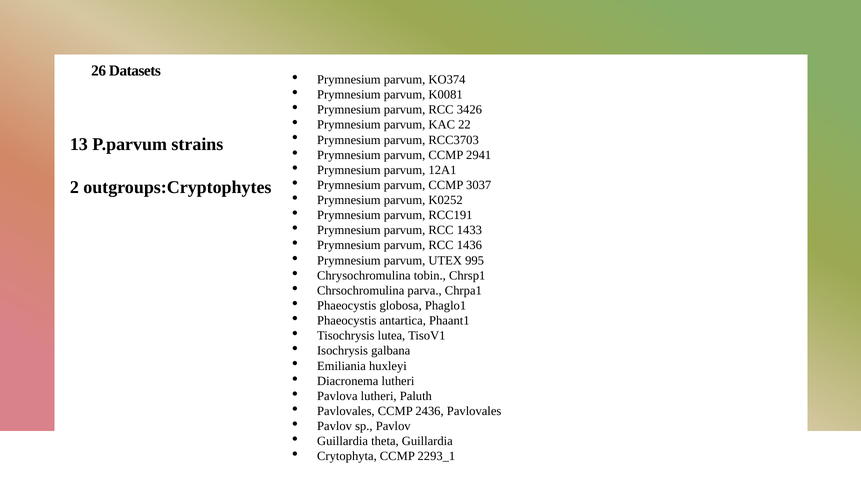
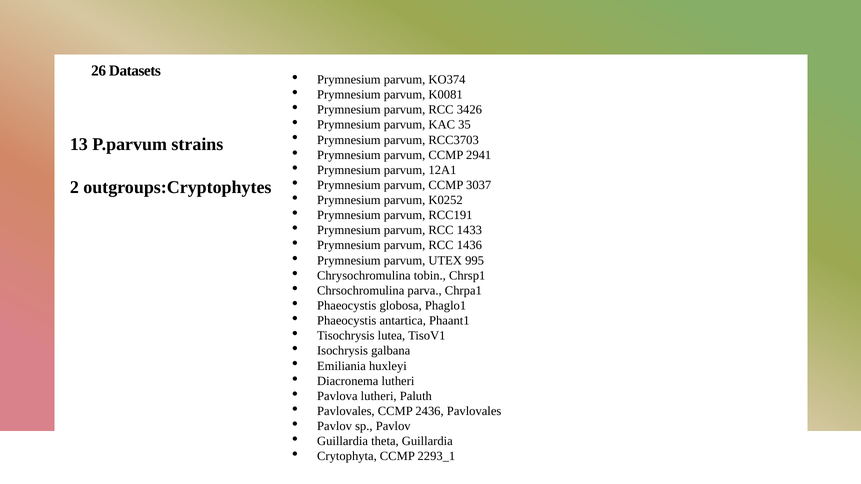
22: 22 -> 35 (464, 125)
